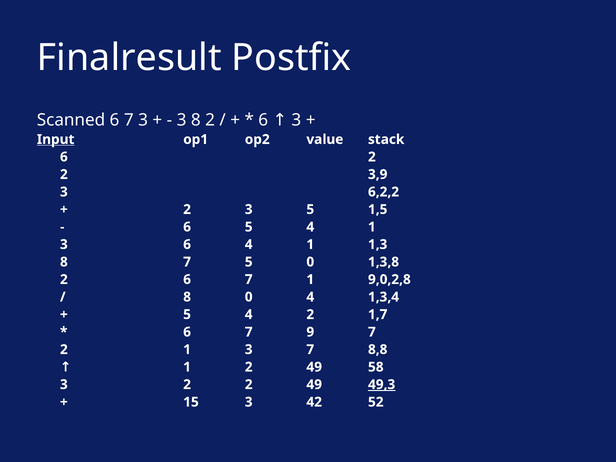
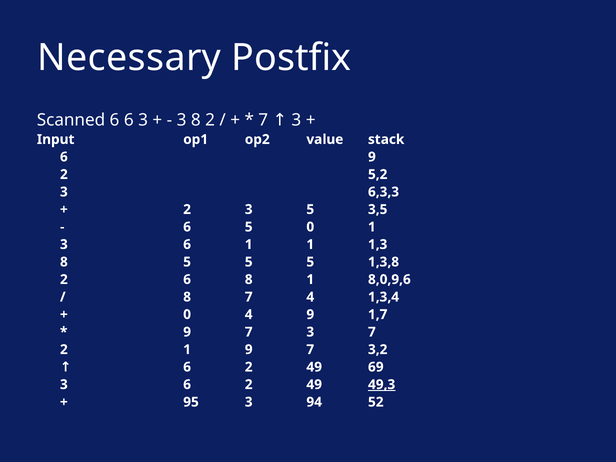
Finalresult: Finalresult -> Necessary (129, 58)
7: 7 -> 6 (129, 120)
6: 6 -> 7 (263, 120)
Input underline: present -> none (56, 139)
6 2: 2 -> 9 (372, 157)
3,9: 3,9 -> 5,2 (378, 174)
6,2,2: 6,2,2 -> 6,3,3 (384, 192)
1,5: 1,5 -> 3,5 (378, 209)
6 5 4: 4 -> 0 (310, 227)
6 4: 4 -> 1 (249, 244)
8 7: 7 -> 5 (187, 262)
0: 0 -> 5 (310, 262)
2 6 7: 7 -> 8 (249, 279)
9,0,2,8: 9,0,2,8 -> 8,0,9,6 (389, 279)
8 0: 0 -> 7 (249, 297)
5: 5 -> 0 (187, 314)
4 2: 2 -> 9 (310, 314)
6: 6 -> 9 (187, 332)
9: 9 -> 3 (310, 332)
2 1 3: 3 -> 9 (249, 350)
8,8: 8,8 -> 3,2 (378, 350)
1: 1 -> 6 (187, 367)
58: 58 -> 69 (376, 367)
2: 2 -> 6 (187, 385)
15: 15 -> 95 (191, 402)
42: 42 -> 94 (314, 402)
